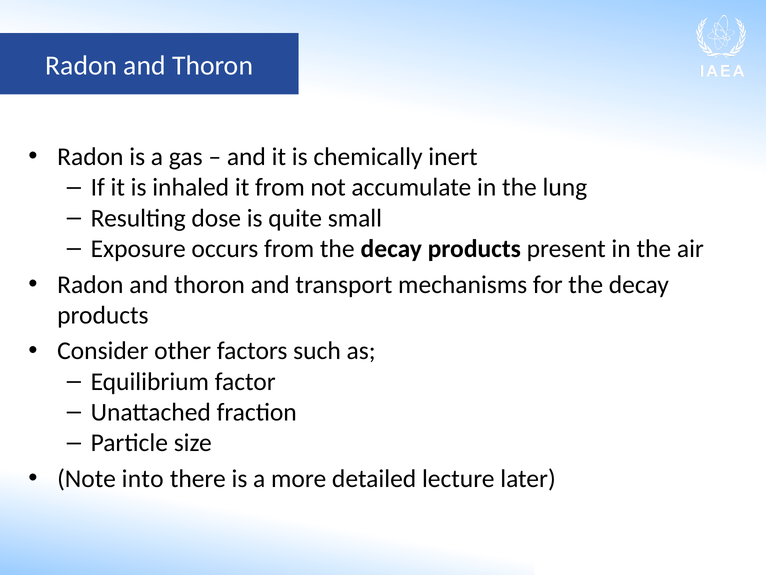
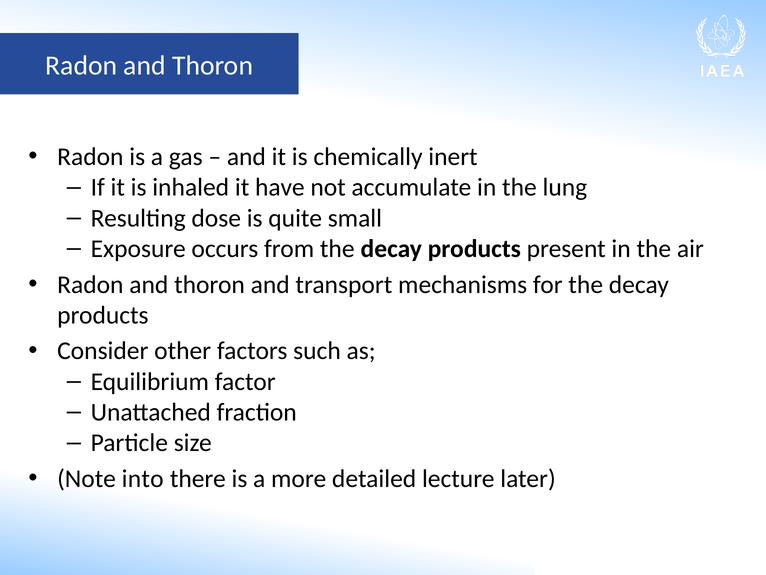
it from: from -> have (280, 187)
